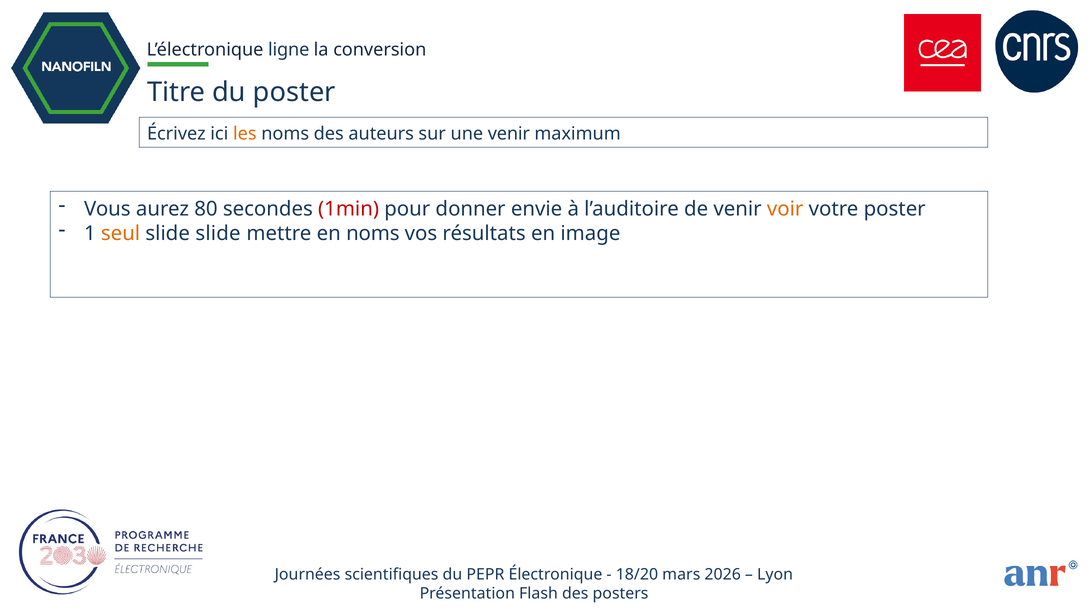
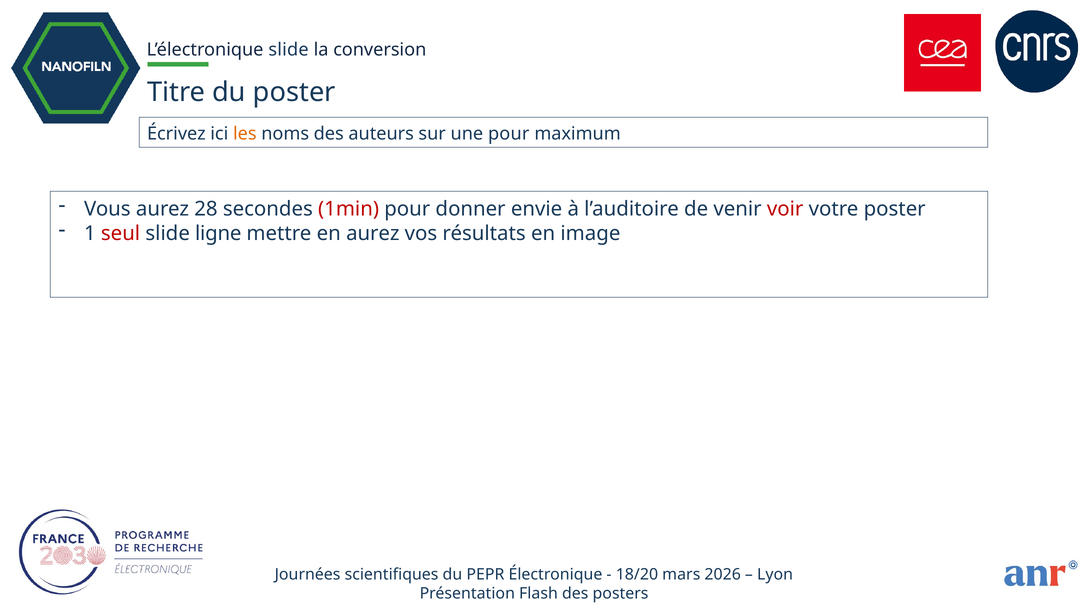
ligne: ligne -> slide (289, 50)
une venir: venir -> pour (509, 134)
80: 80 -> 28 (206, 209)
voir colour: orange -> red (785, 209)
seul colour: orange -> red (121, 233)
slide slide: slide -> ligne (218, 233)
en noms: noms -> aurez (373, 233)
